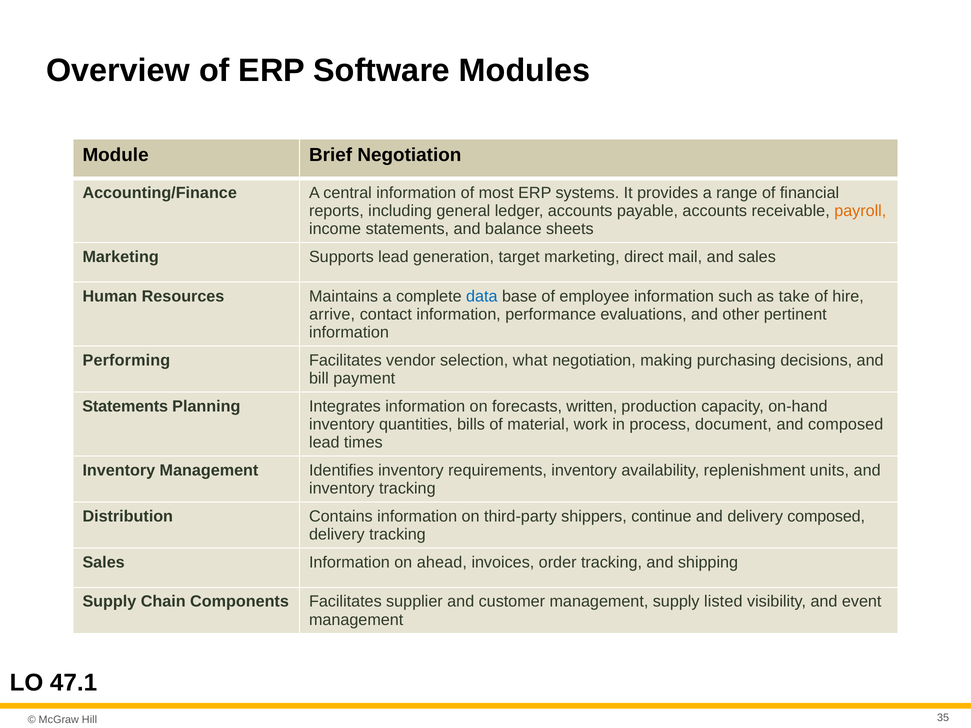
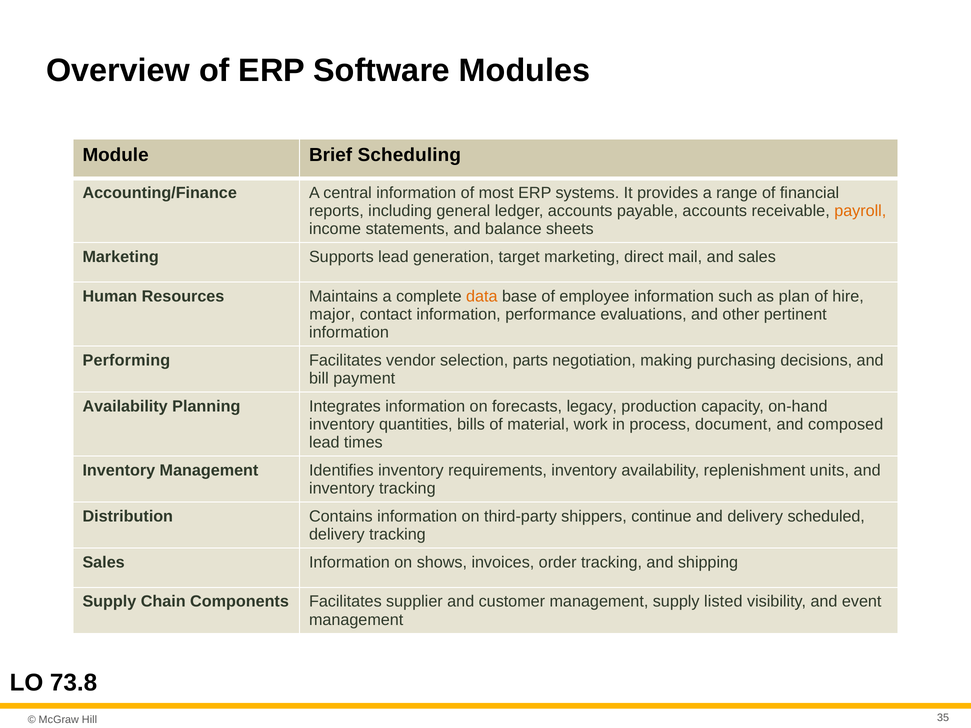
Brief Negotiation: Negotiation -> Scheduling (409, 155)
data colour: blue -> orange (482, 296)
take: take -> plan (794, 296)
arrive: arrive -> major (332, 314)
what: what -> parts (530, 360)
Statements: Statements -> Availability (125, 406)
written: written -> legacy (592, 406)
delivery composed: composed -> scheduled (826, 516)
ahead: ahead -> shows (442, 562)
47.1: 47.1 -> 73.8 (74, 683)
